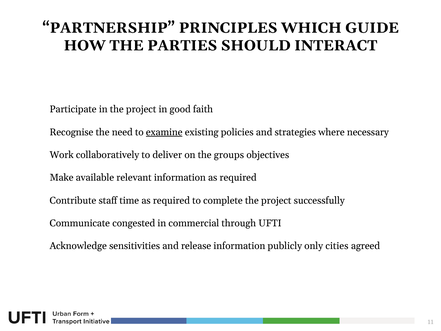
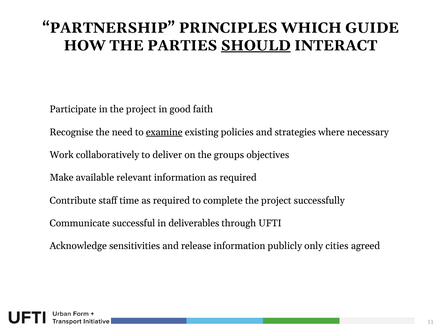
SHOULD underline: none -> present (256, 45)
congested: congested -> successful (134, 223)
commercial: commercial -> deliverables (194, 223)
